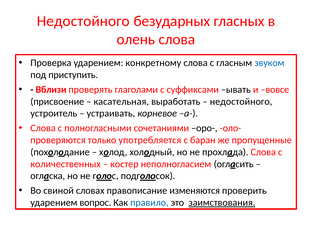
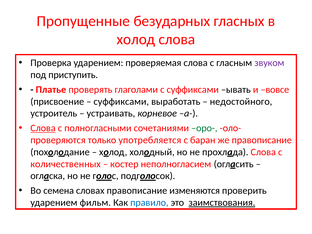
Недостойного: Недостойного -> Пропущенные (83, 21)
олень: олень -> холод (136, 39)
конкретному: конкретному -> проверяемая (153, 63)
звуком colour: blue -> purple (269, 63)
Вблизи: Вблизи -> Платье (51, 90)
касательная: касательная -> суффиксами (121, 101)
Слова underline: none -> present (43, 128)
оро- colour: black -> green (204, 128)
же пропущенные: пропущенные -> правописание (262, 140)
свиной: свиной -> семена (59, 191)
вопрос: вопрос -> фильм (95, 203)
